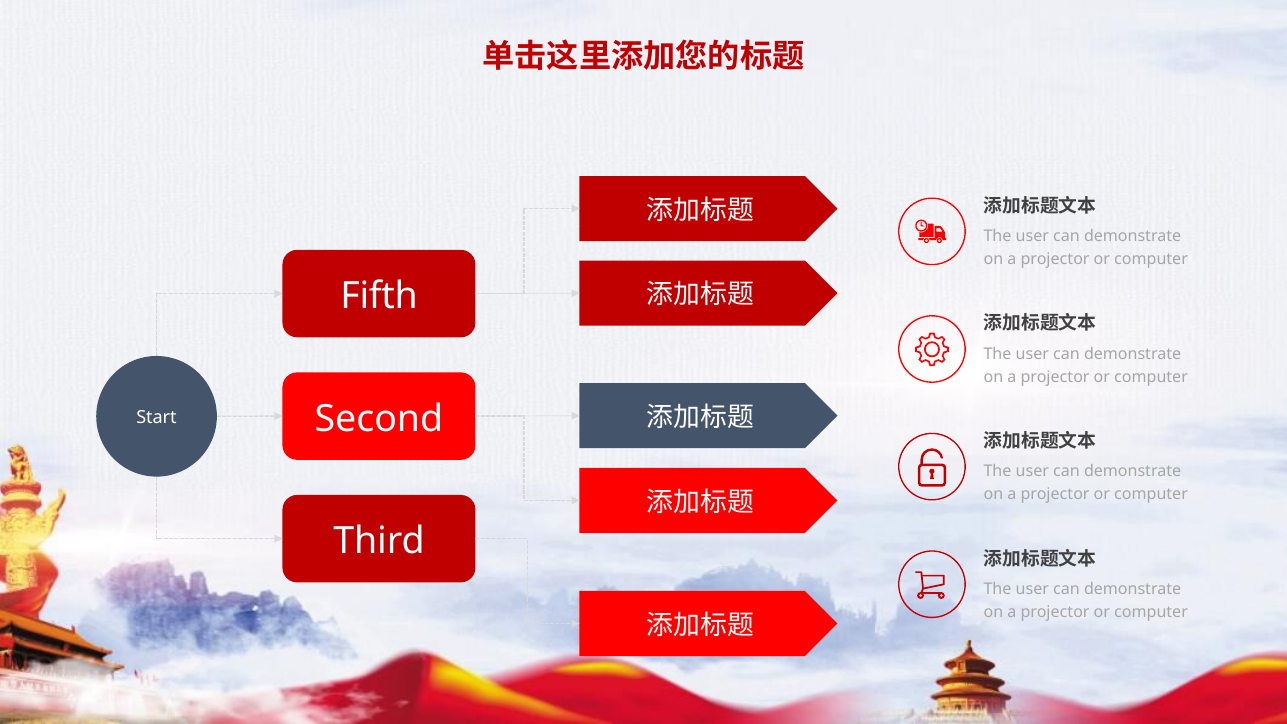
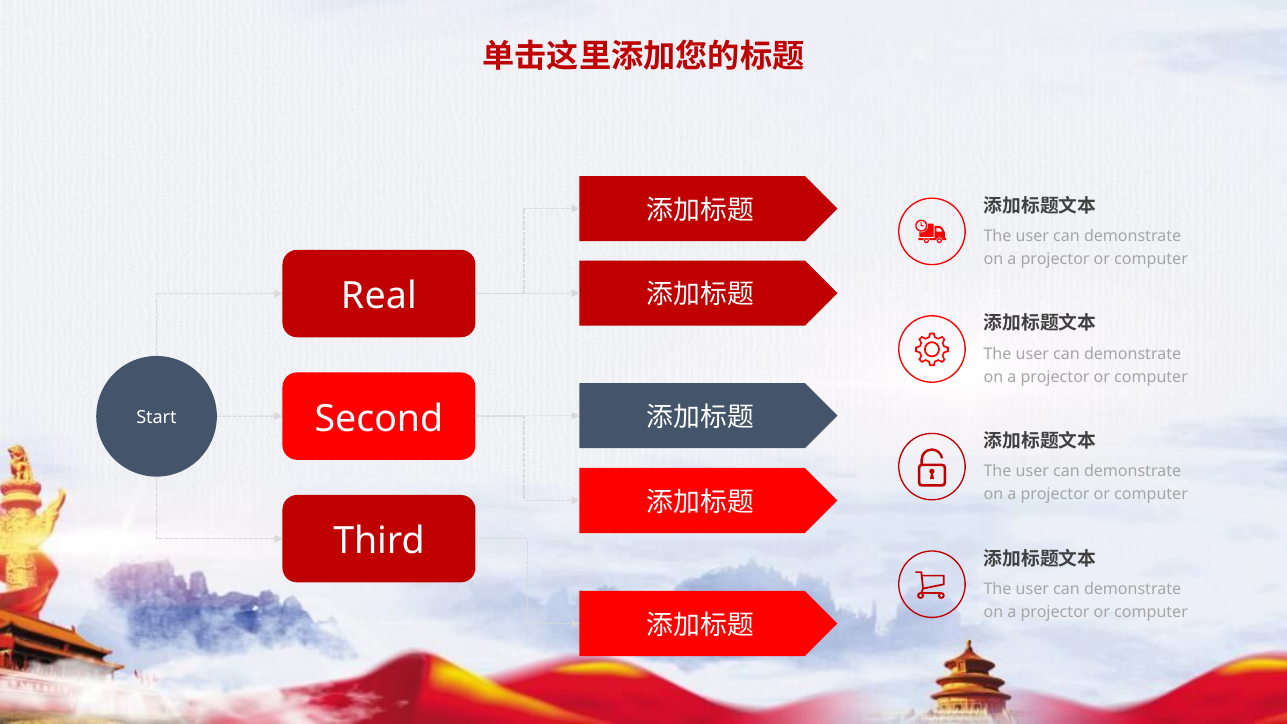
Fifth: Fifth -> Real (379, 296)
